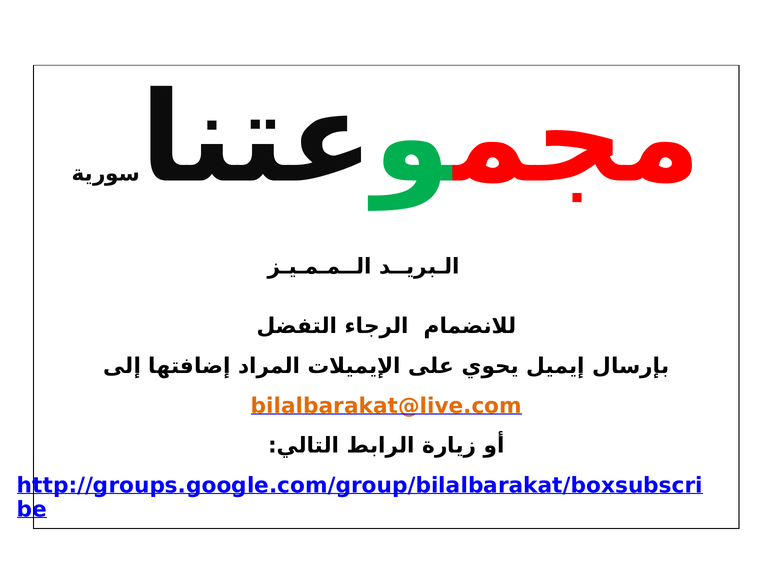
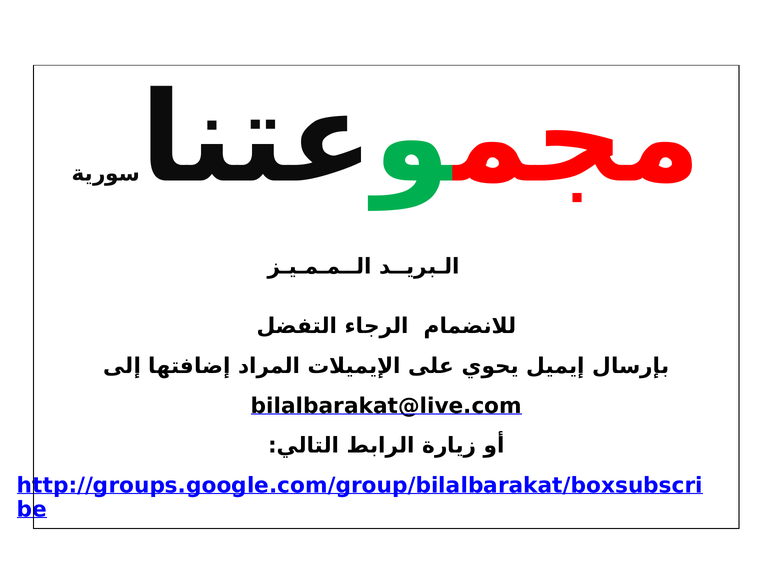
bilalbarakat@live.com colour: orange -> black (386, 405)
